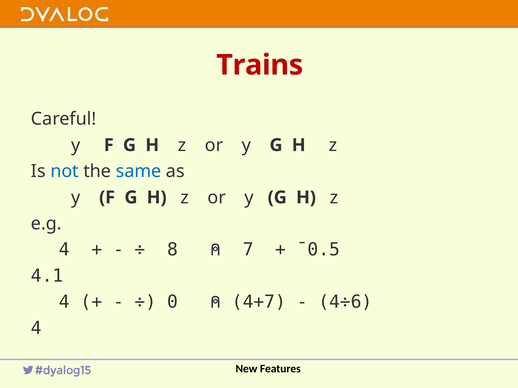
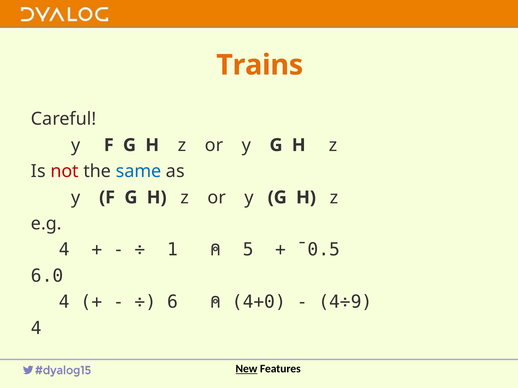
Trains colour: red -> orange (260, 65)
not colour: blue -> red (65, 171)
8: 8 -> 1 (172, 250)
7: 7 -> 5 (248, 250)
4.1: 4.1 -> 6.0 (47, 276)
0: 0 -> 6 (172, 302)
4+7: 4+7 -> 4+0 (259, 302)
4÷6: 4÷6 -> 4÷9 (345, 302)
New underline: none -> present (246, 369)
